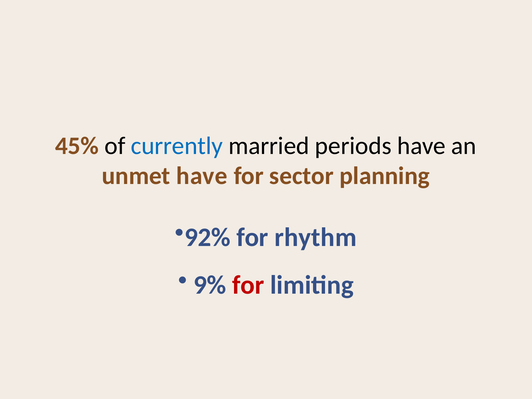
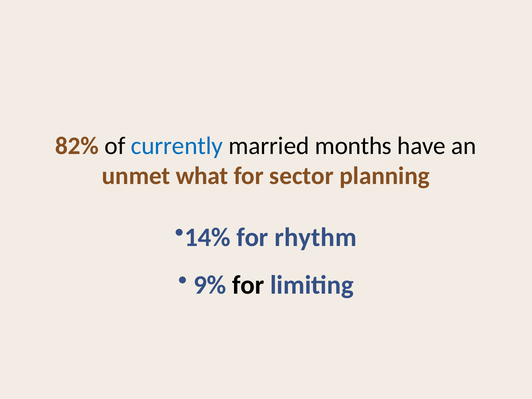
45%: 45% -> 82% (77, 146)
periods: periods -> months (353, 146)
unmet have: have -> what (202, 176)
92%: 92% -> 14% (208, 237)
for colour: red -> black (248, 285)
